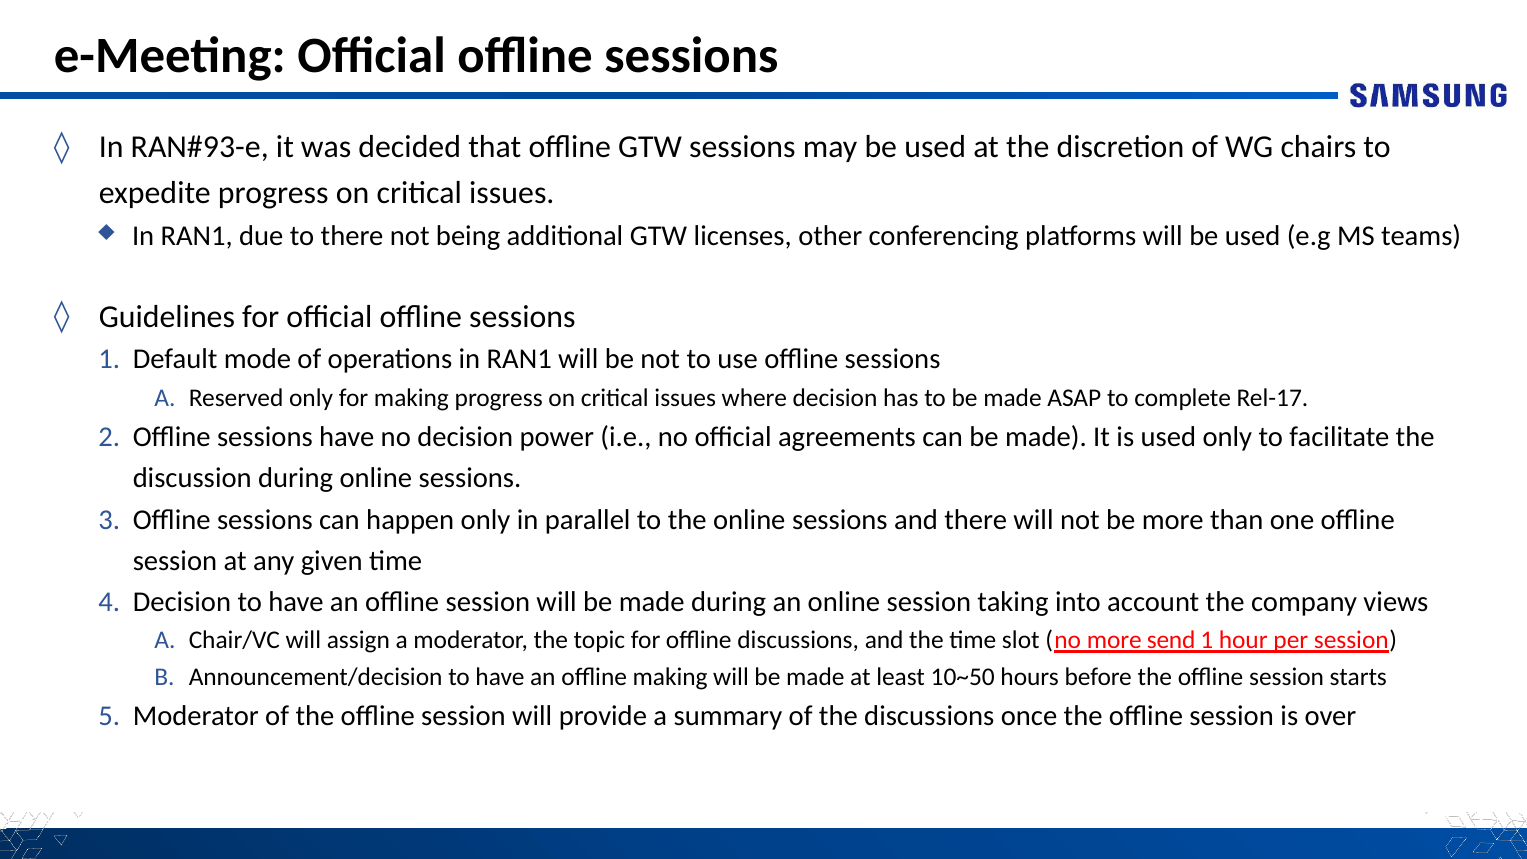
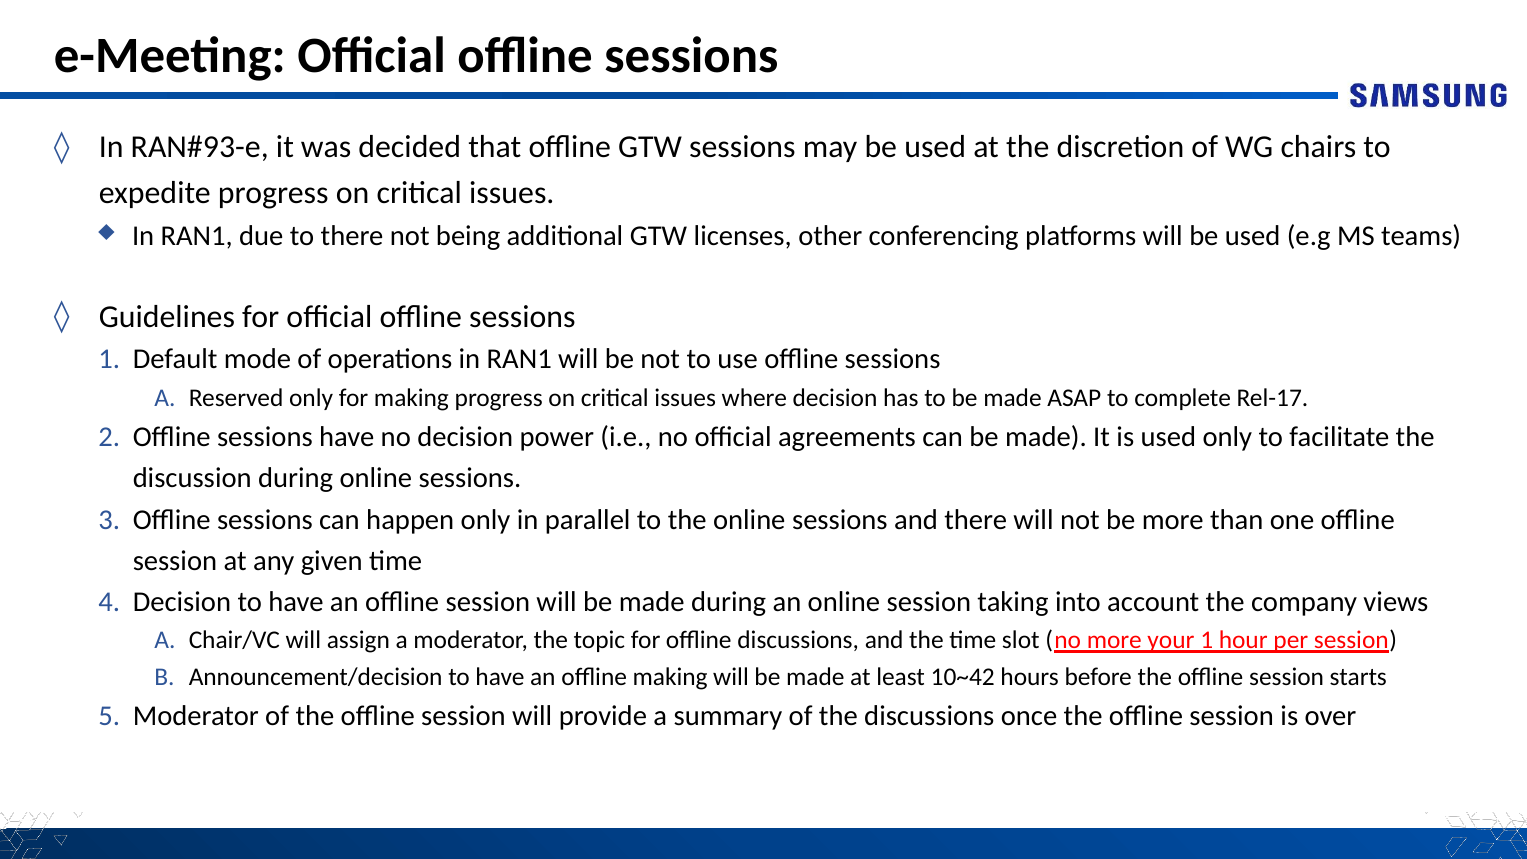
send: send -> your (1171, 640)
10~50: 10~50 -> 10~42 (963, 677)
